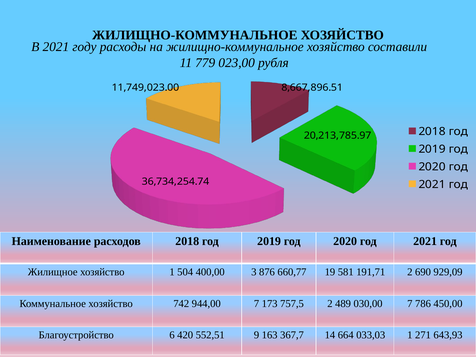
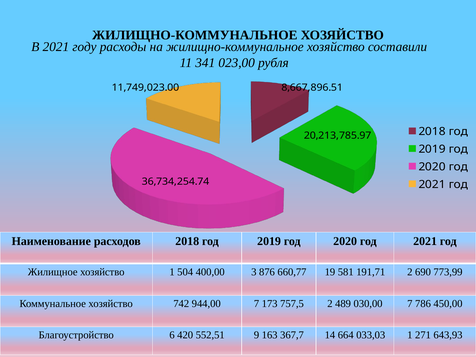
779: 779 -> 341 (205, 63)
929,09: 929,09 -> 773,99 (448, 272)
